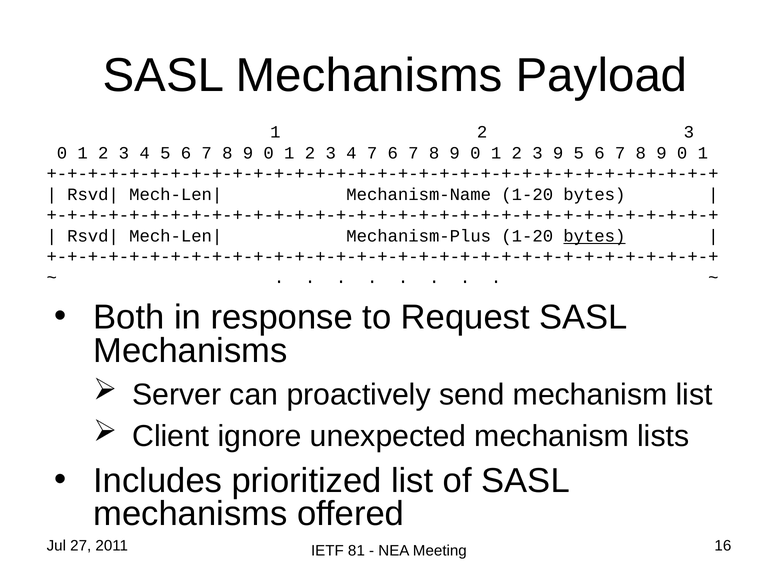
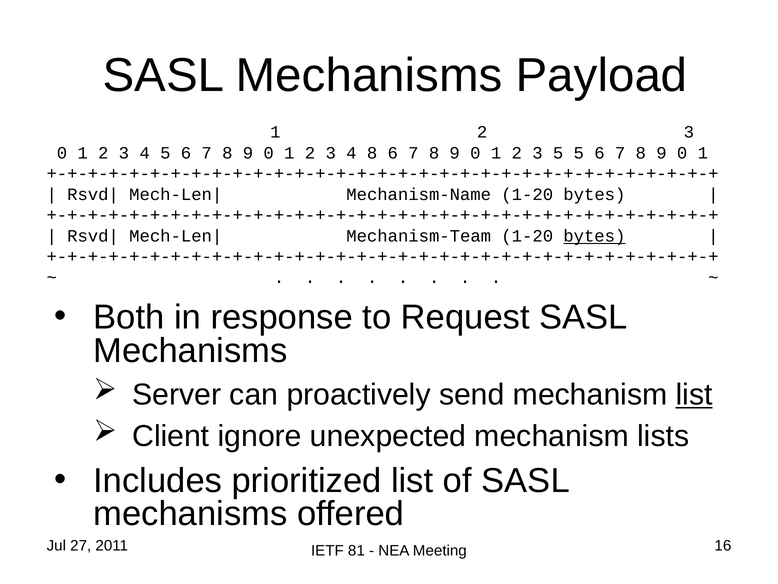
4 7: 7 -> 8 (372, 153)
3 9: 9 -> 5 (558, 153)
Mechanism-Plus: Mechanism-Plus -> Mechanism-Team (419, 236)
list underline: none -> present (694, 394)
